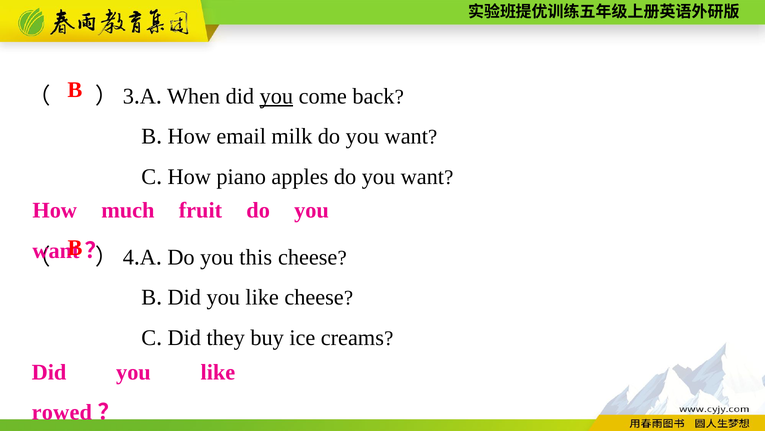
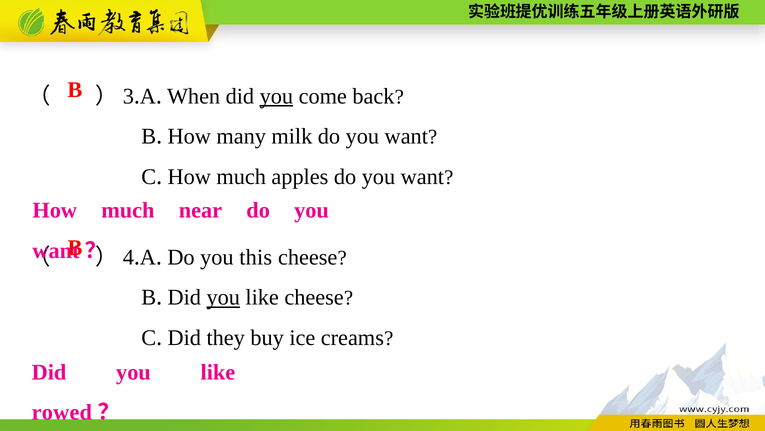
email: email -> many (241, 136)
piano: piano -> much (241, 177)
fruit: fruit -> near (200, 210)
you underline: none -> present (223, 297)
